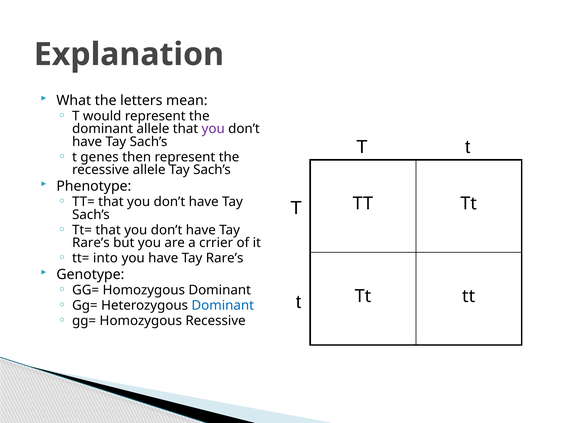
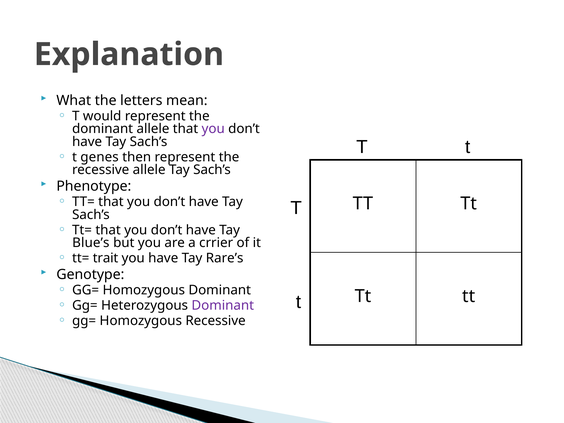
Rare’s: Rare’s -> Blue’s (91, 243)
into: into -> trait (106, 258)
Dominant colour: blue -> purple (223, 305)
